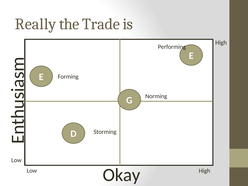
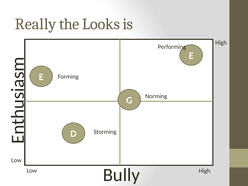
Trade: Trade -> Looks (101, 24)
Okay: Okay -> Bully (121, 175)
